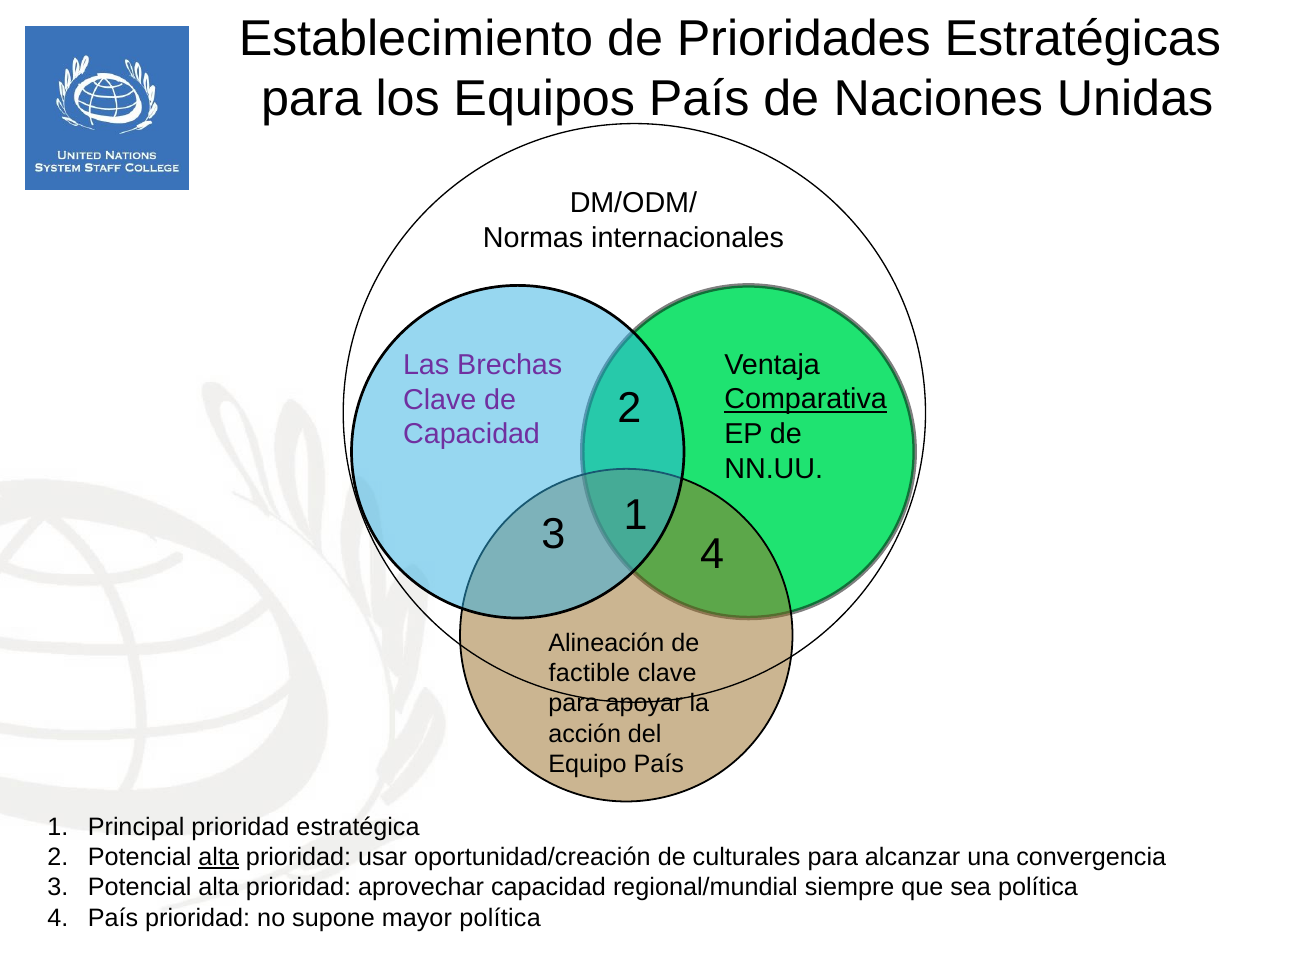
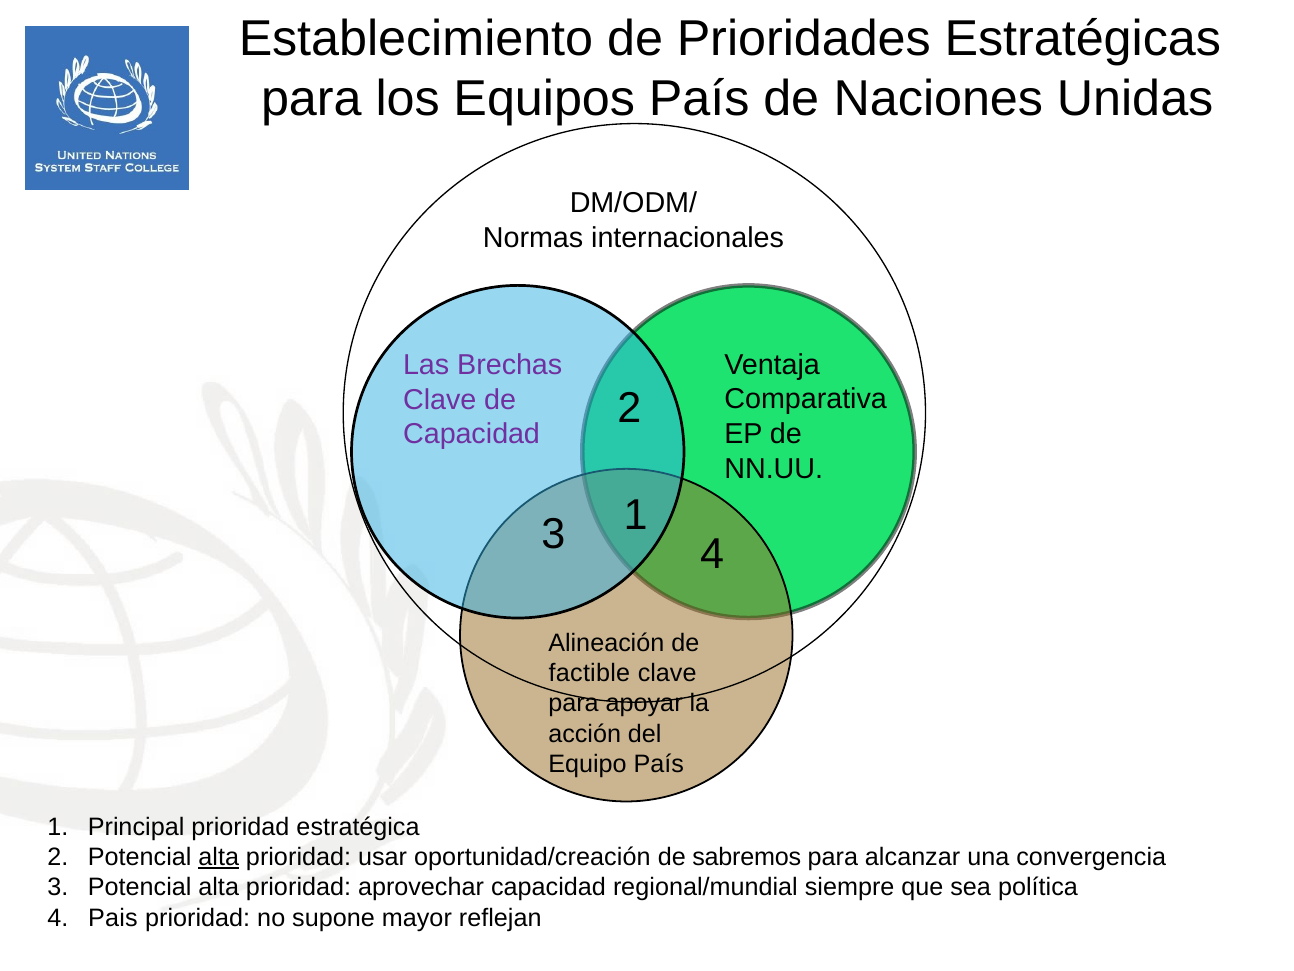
Comparativa underline: present -> none (806, 399)
culturales: culturales -> sabremos (747, 857)
4 País: País -> Pais (113, 917)
mayor política: política -> reflejan (500, 917)
